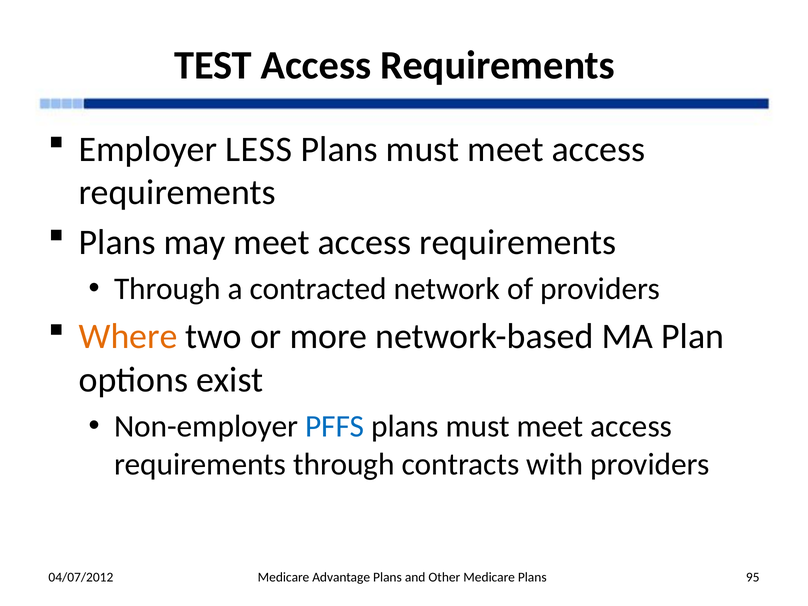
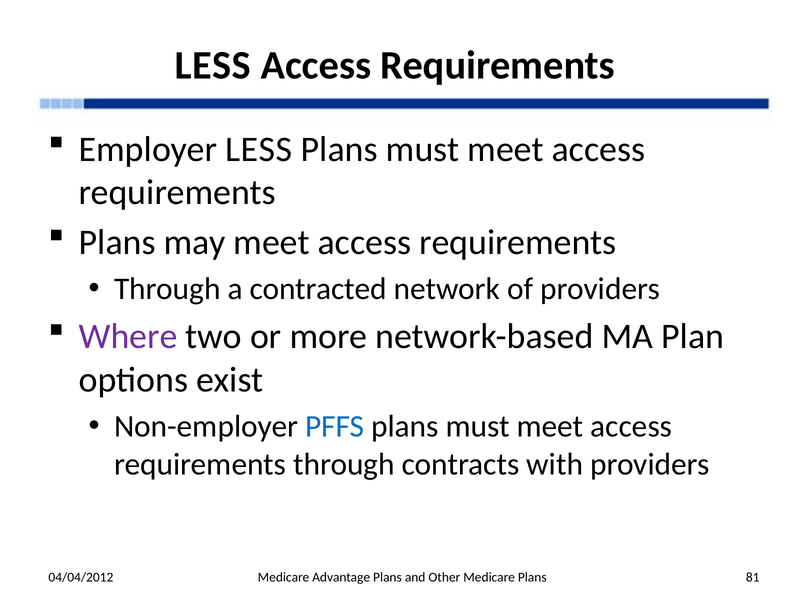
TEST: TEST -> LESS (213, 65)
Where colour: orange -> purple (128, 337)
04/07/2012: 04/07/2012 -> 04/04/2012 (81, 577)
95: 95 -> 81 (753, 577)
